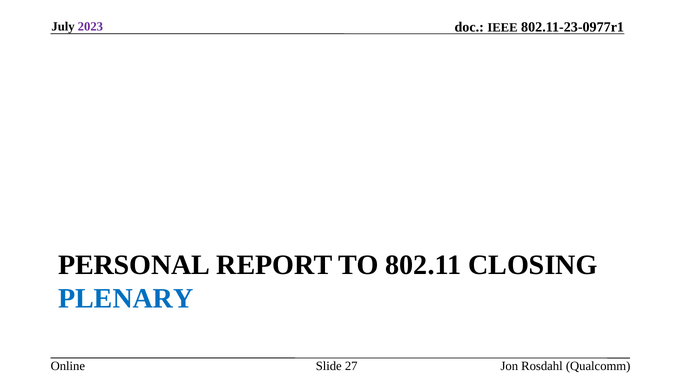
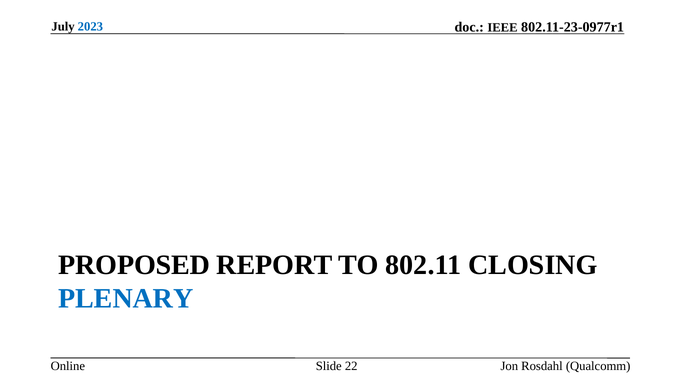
2023 colour: purple -> blue (90, 27)
PERSONAL: PERSONAL -> PROPOSED (134, 265)
27: 27 -> 22 (351, 367)
